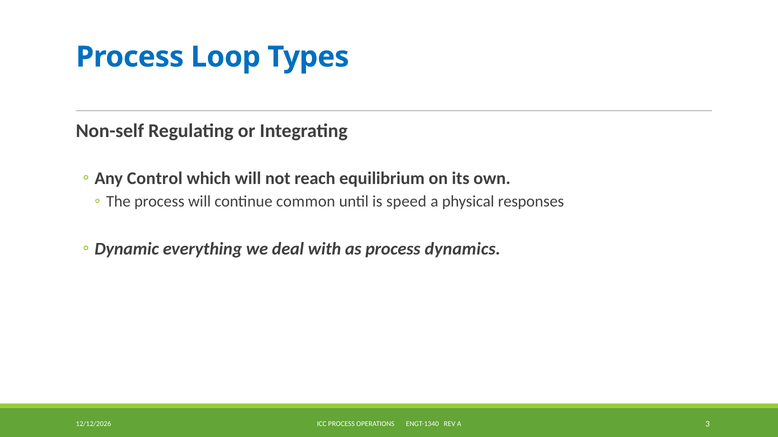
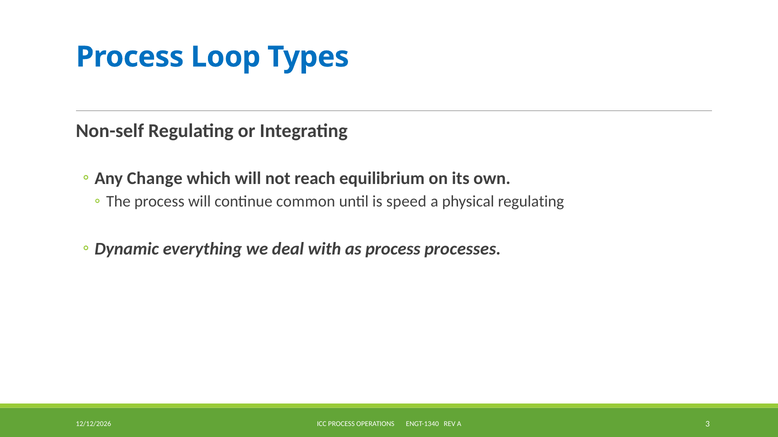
Control: Control -> Change (155, 179)
physical responses: responses -> regulating (531, 202)
dynamics: dynamics -> processes (463, 249)
